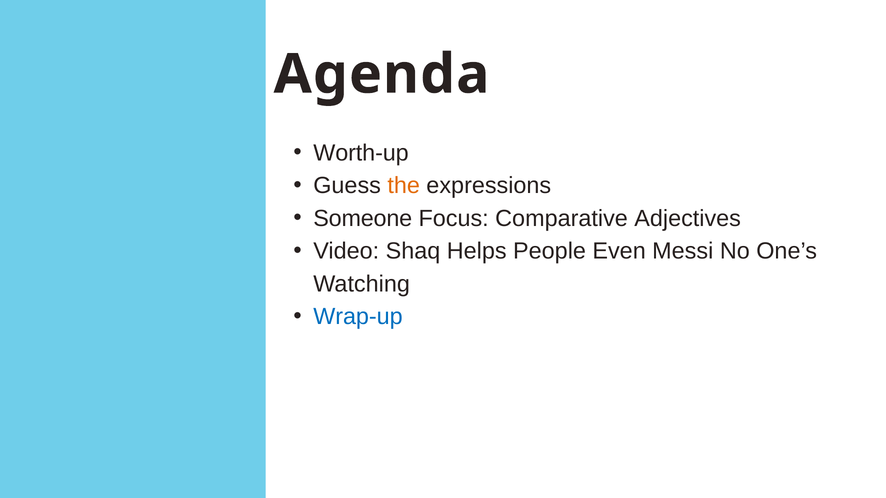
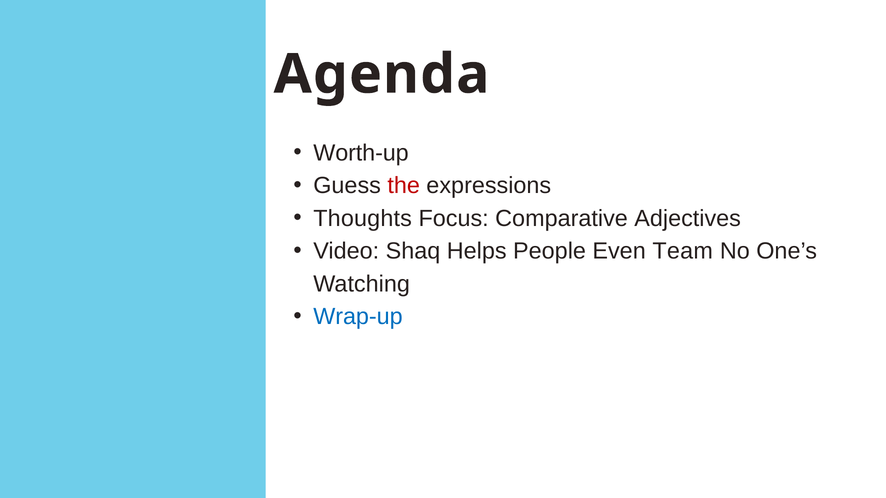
the colour: orange -> red (404, 186)
Someone: Someone -> Thoughts (363, 219)
Messi: Messi -> Team (683, 251)
